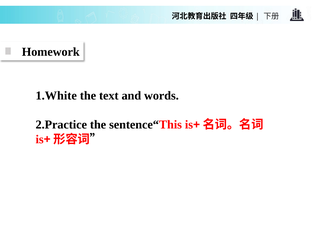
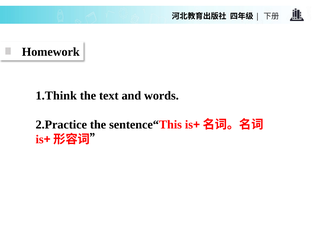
1.White: 1.White -> 1.Think (56, 96)
